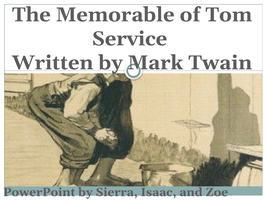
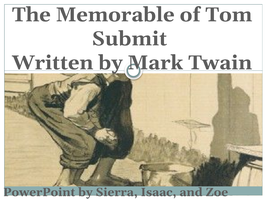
Service: Service -> Submit (129, 39)
